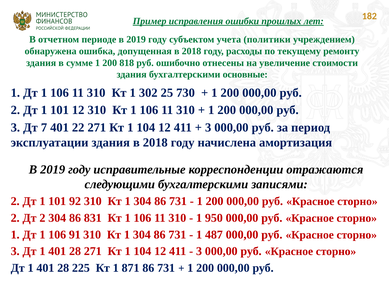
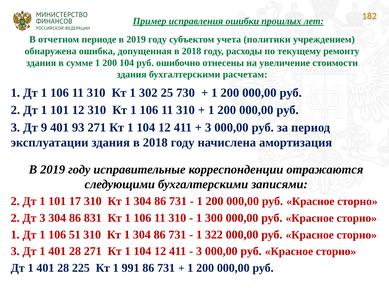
200 818: 818 -> 104 (127, 63)
основные: основные -> расчетам (245, 74)
7: 7 -> 9 (44, 127)
22: 22 -> 93 (78, 127)
92: 92 -> 17 (75, 201)
Дт 2: 2 -> 3 (42, 218)
950: 950 -> 300 (214, 218)
91: 91 -> 51 (75, 234)
487: 487 -> 322 (214, 234)
871: 871 -> 991 (131, 268)
